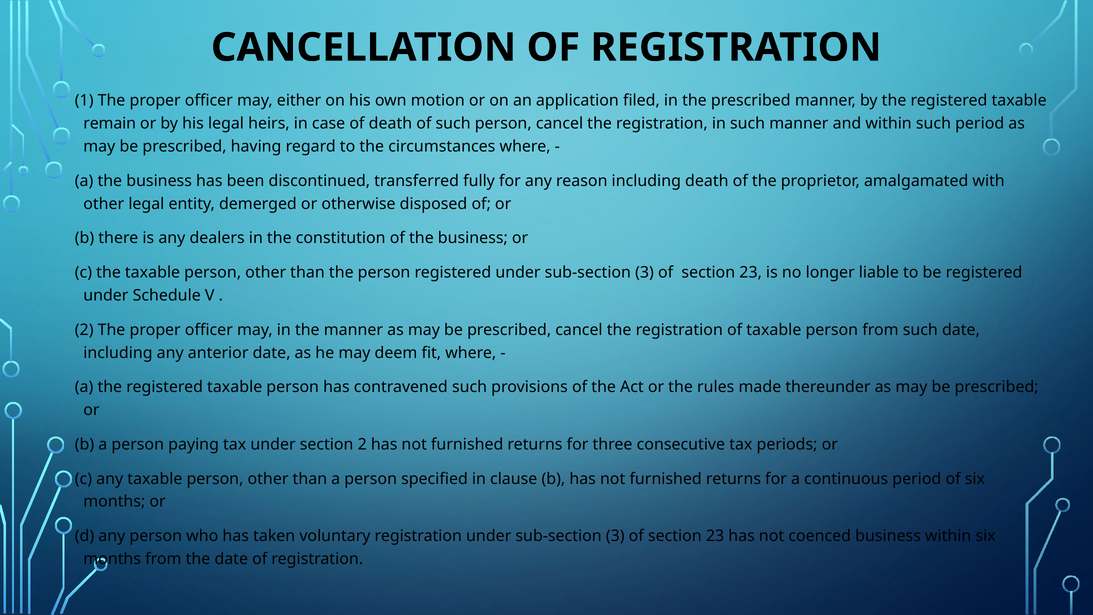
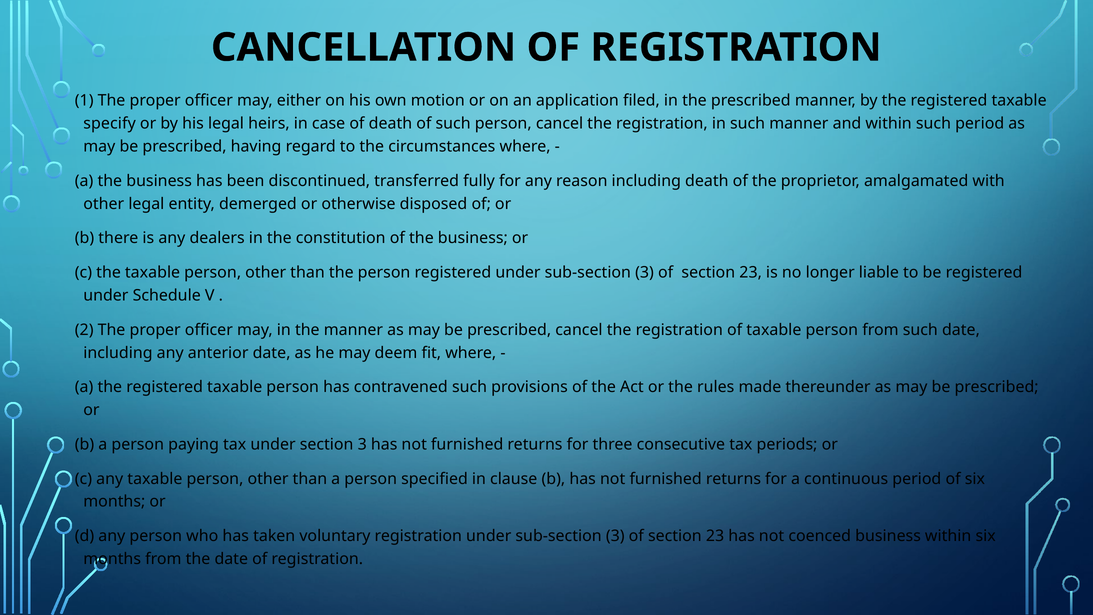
remain: remain -> specify (110, 124)
section 2: 2 -> 3 (362, 444)
